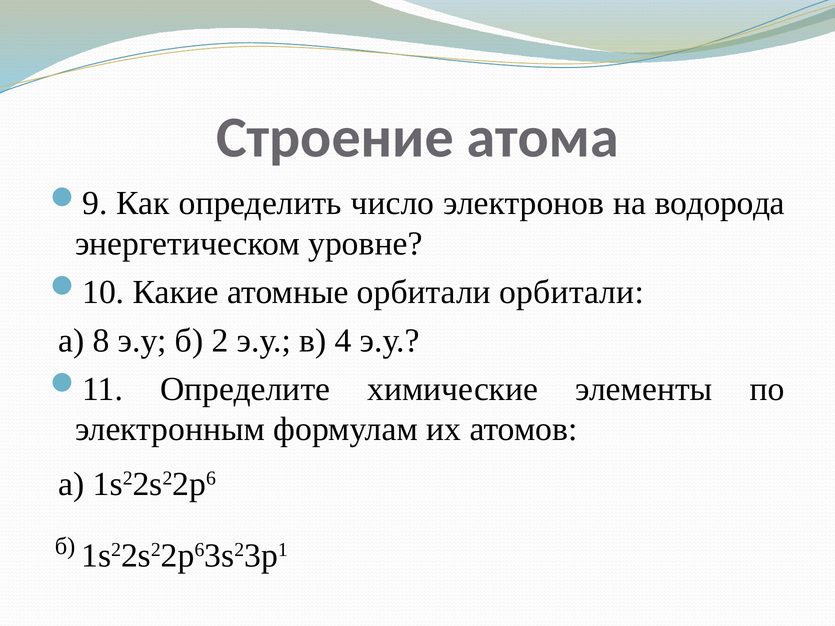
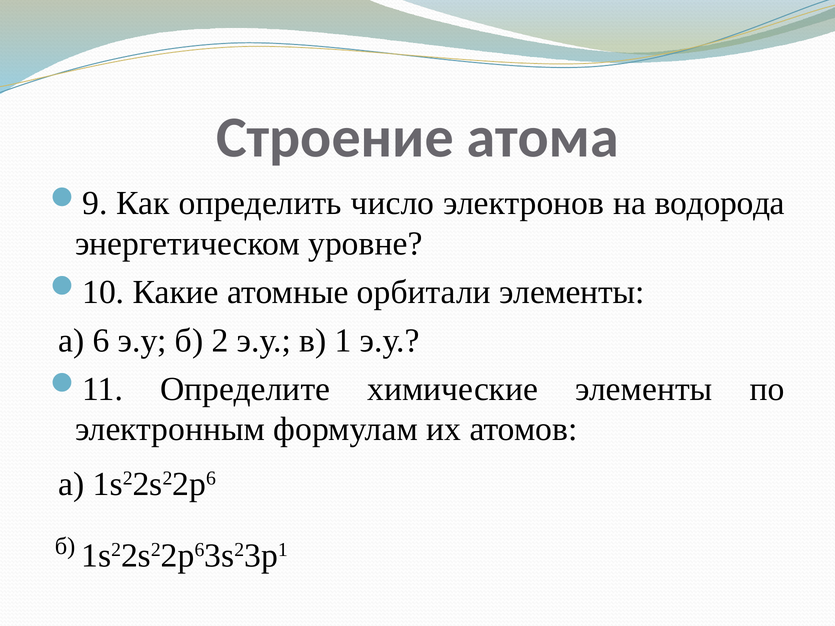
орбитали орбитали: орбитали -> элементы (572, 292)
8: 8 -> 6 (101, 341)
4: 4 -> 1 (343, 341)
